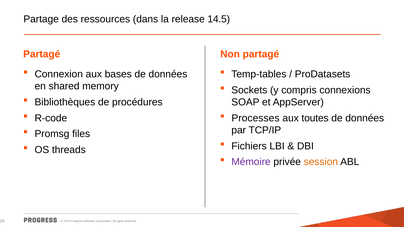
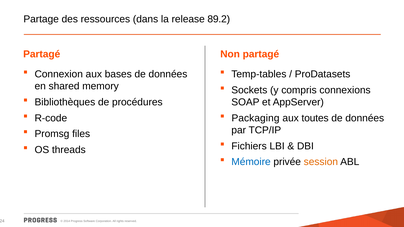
14.5: 14.5 -> 89.2 (219, 19)
Processes: Processes -> Packaging (255, 118)
Mémoire colour: purple -> blue (251, 162)
